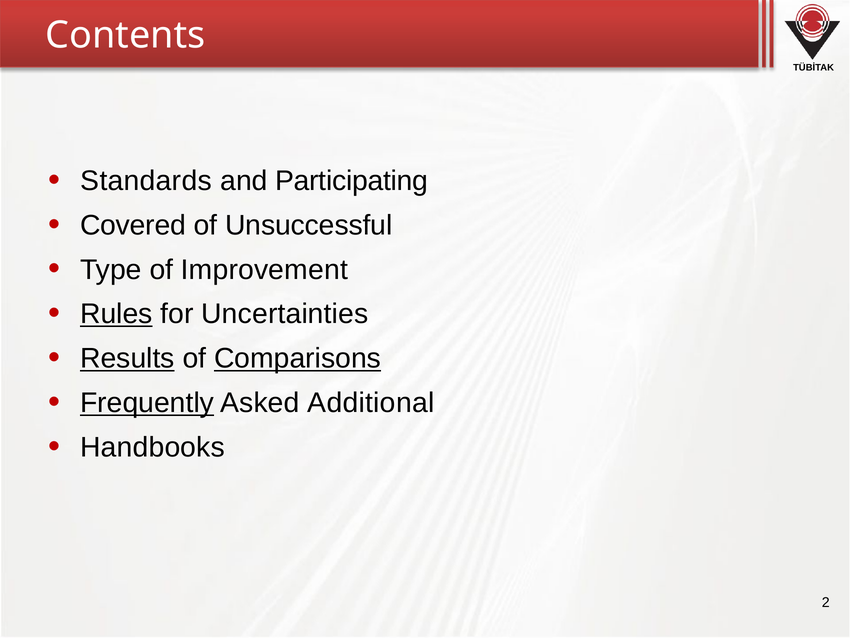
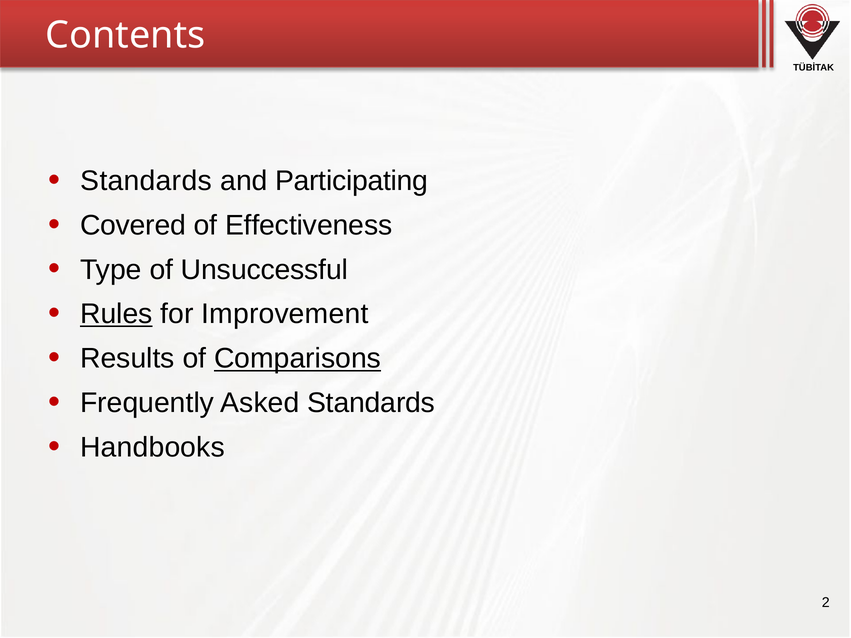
Unsuccessful: Unsuccessful -> Effectiveness (309, 225)
Improvement: Improvement -> Unsuccessful (265, 270)
Uncertainties: Uncertainties -> Improvement (285, 314)
Results underline: present -> none (127, 359)
Frequently underline: present -> none (147, 403)
Asked Additional: Additional -> Standards (371, 403)
